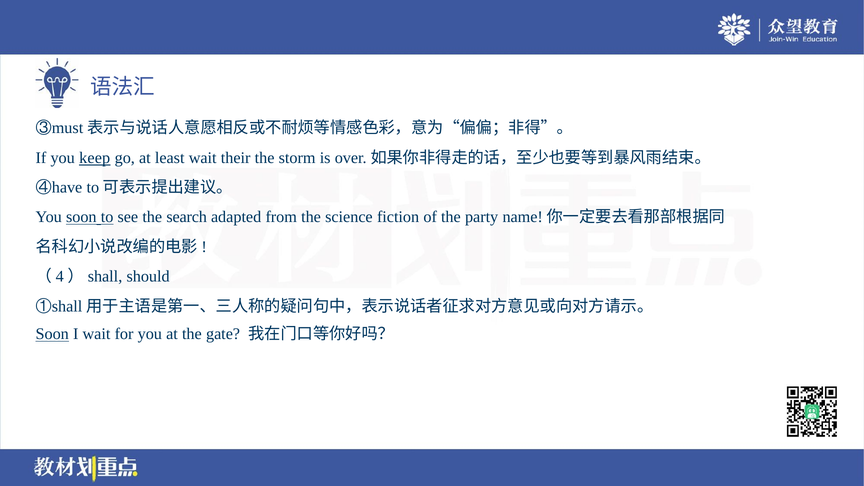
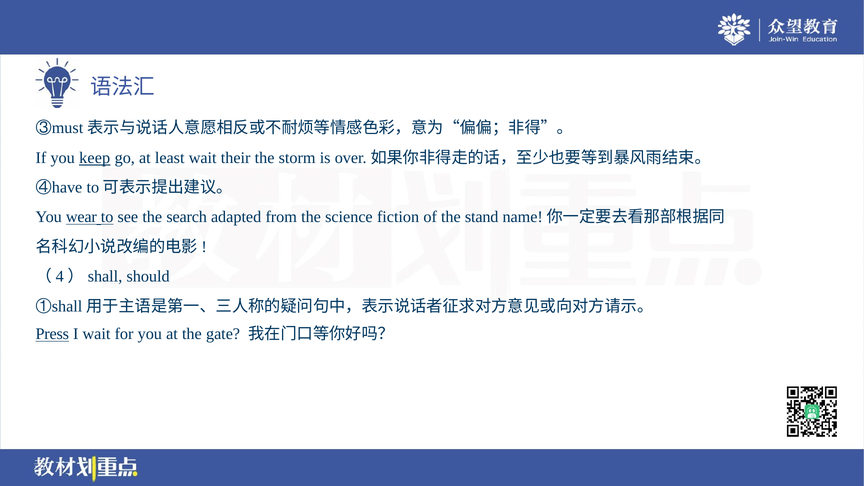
You soon: soon -> wear (81, 217)
party: party -> stand (482, 217)
Soon: Soon -> Press (52, 334)
